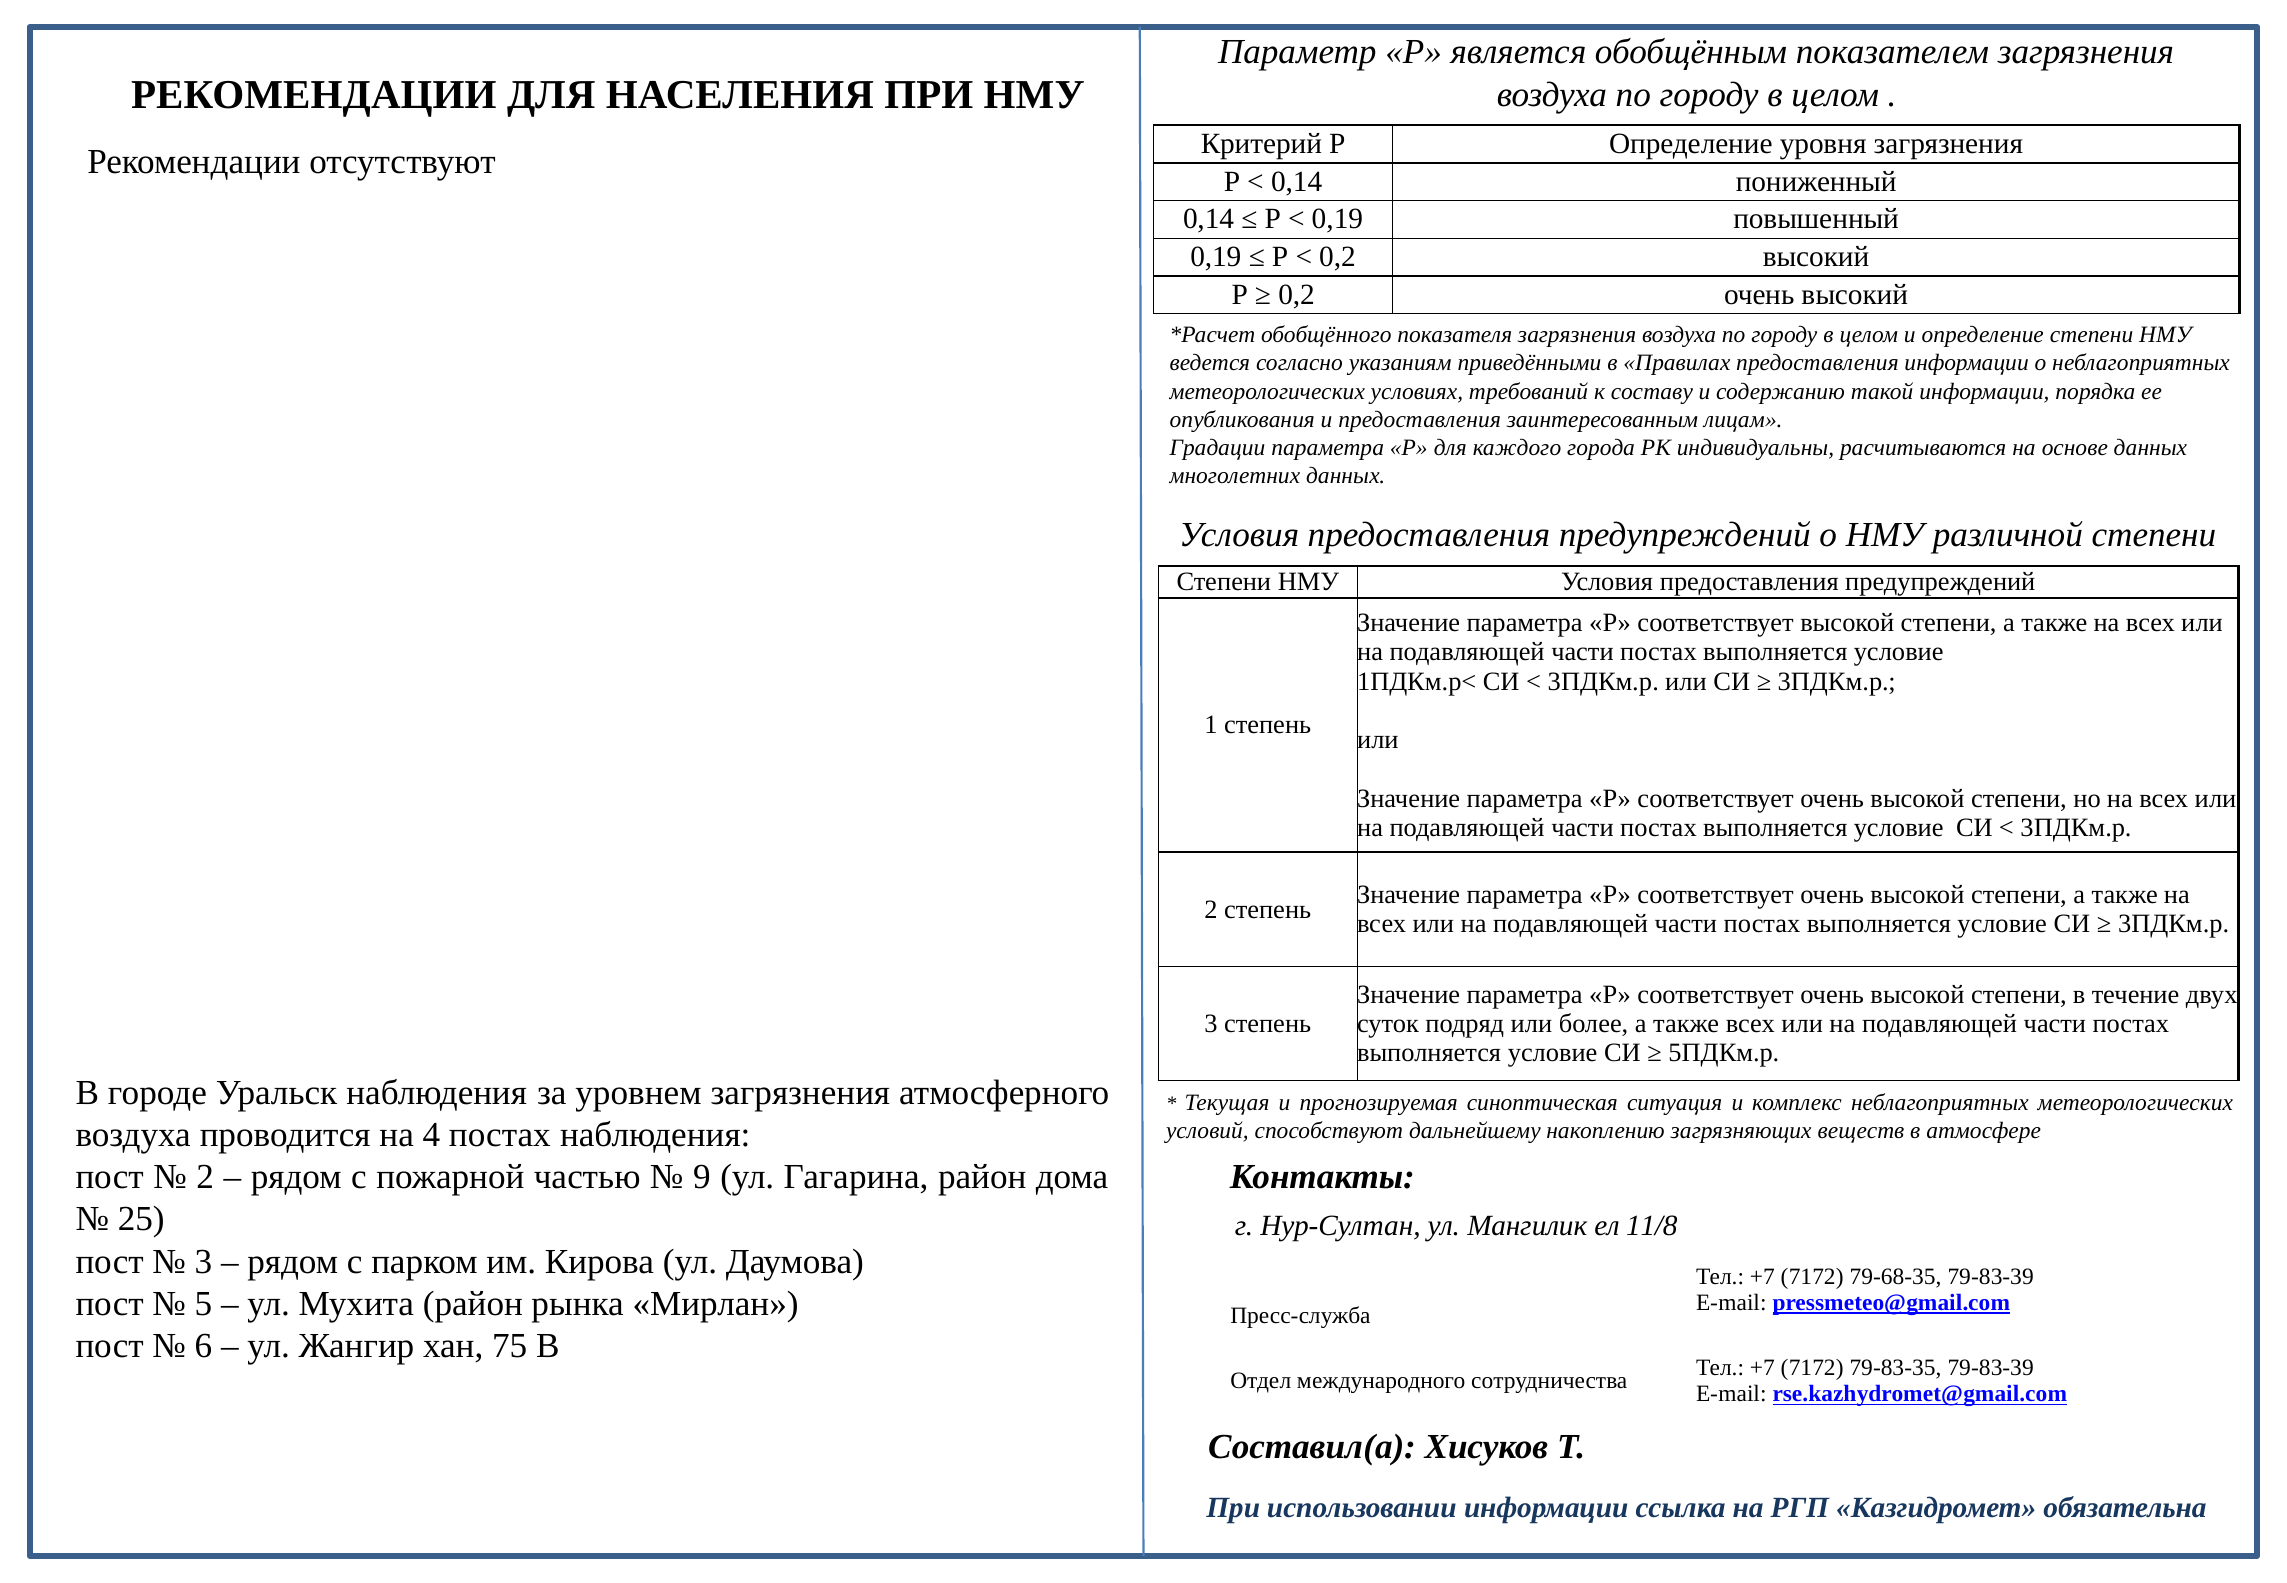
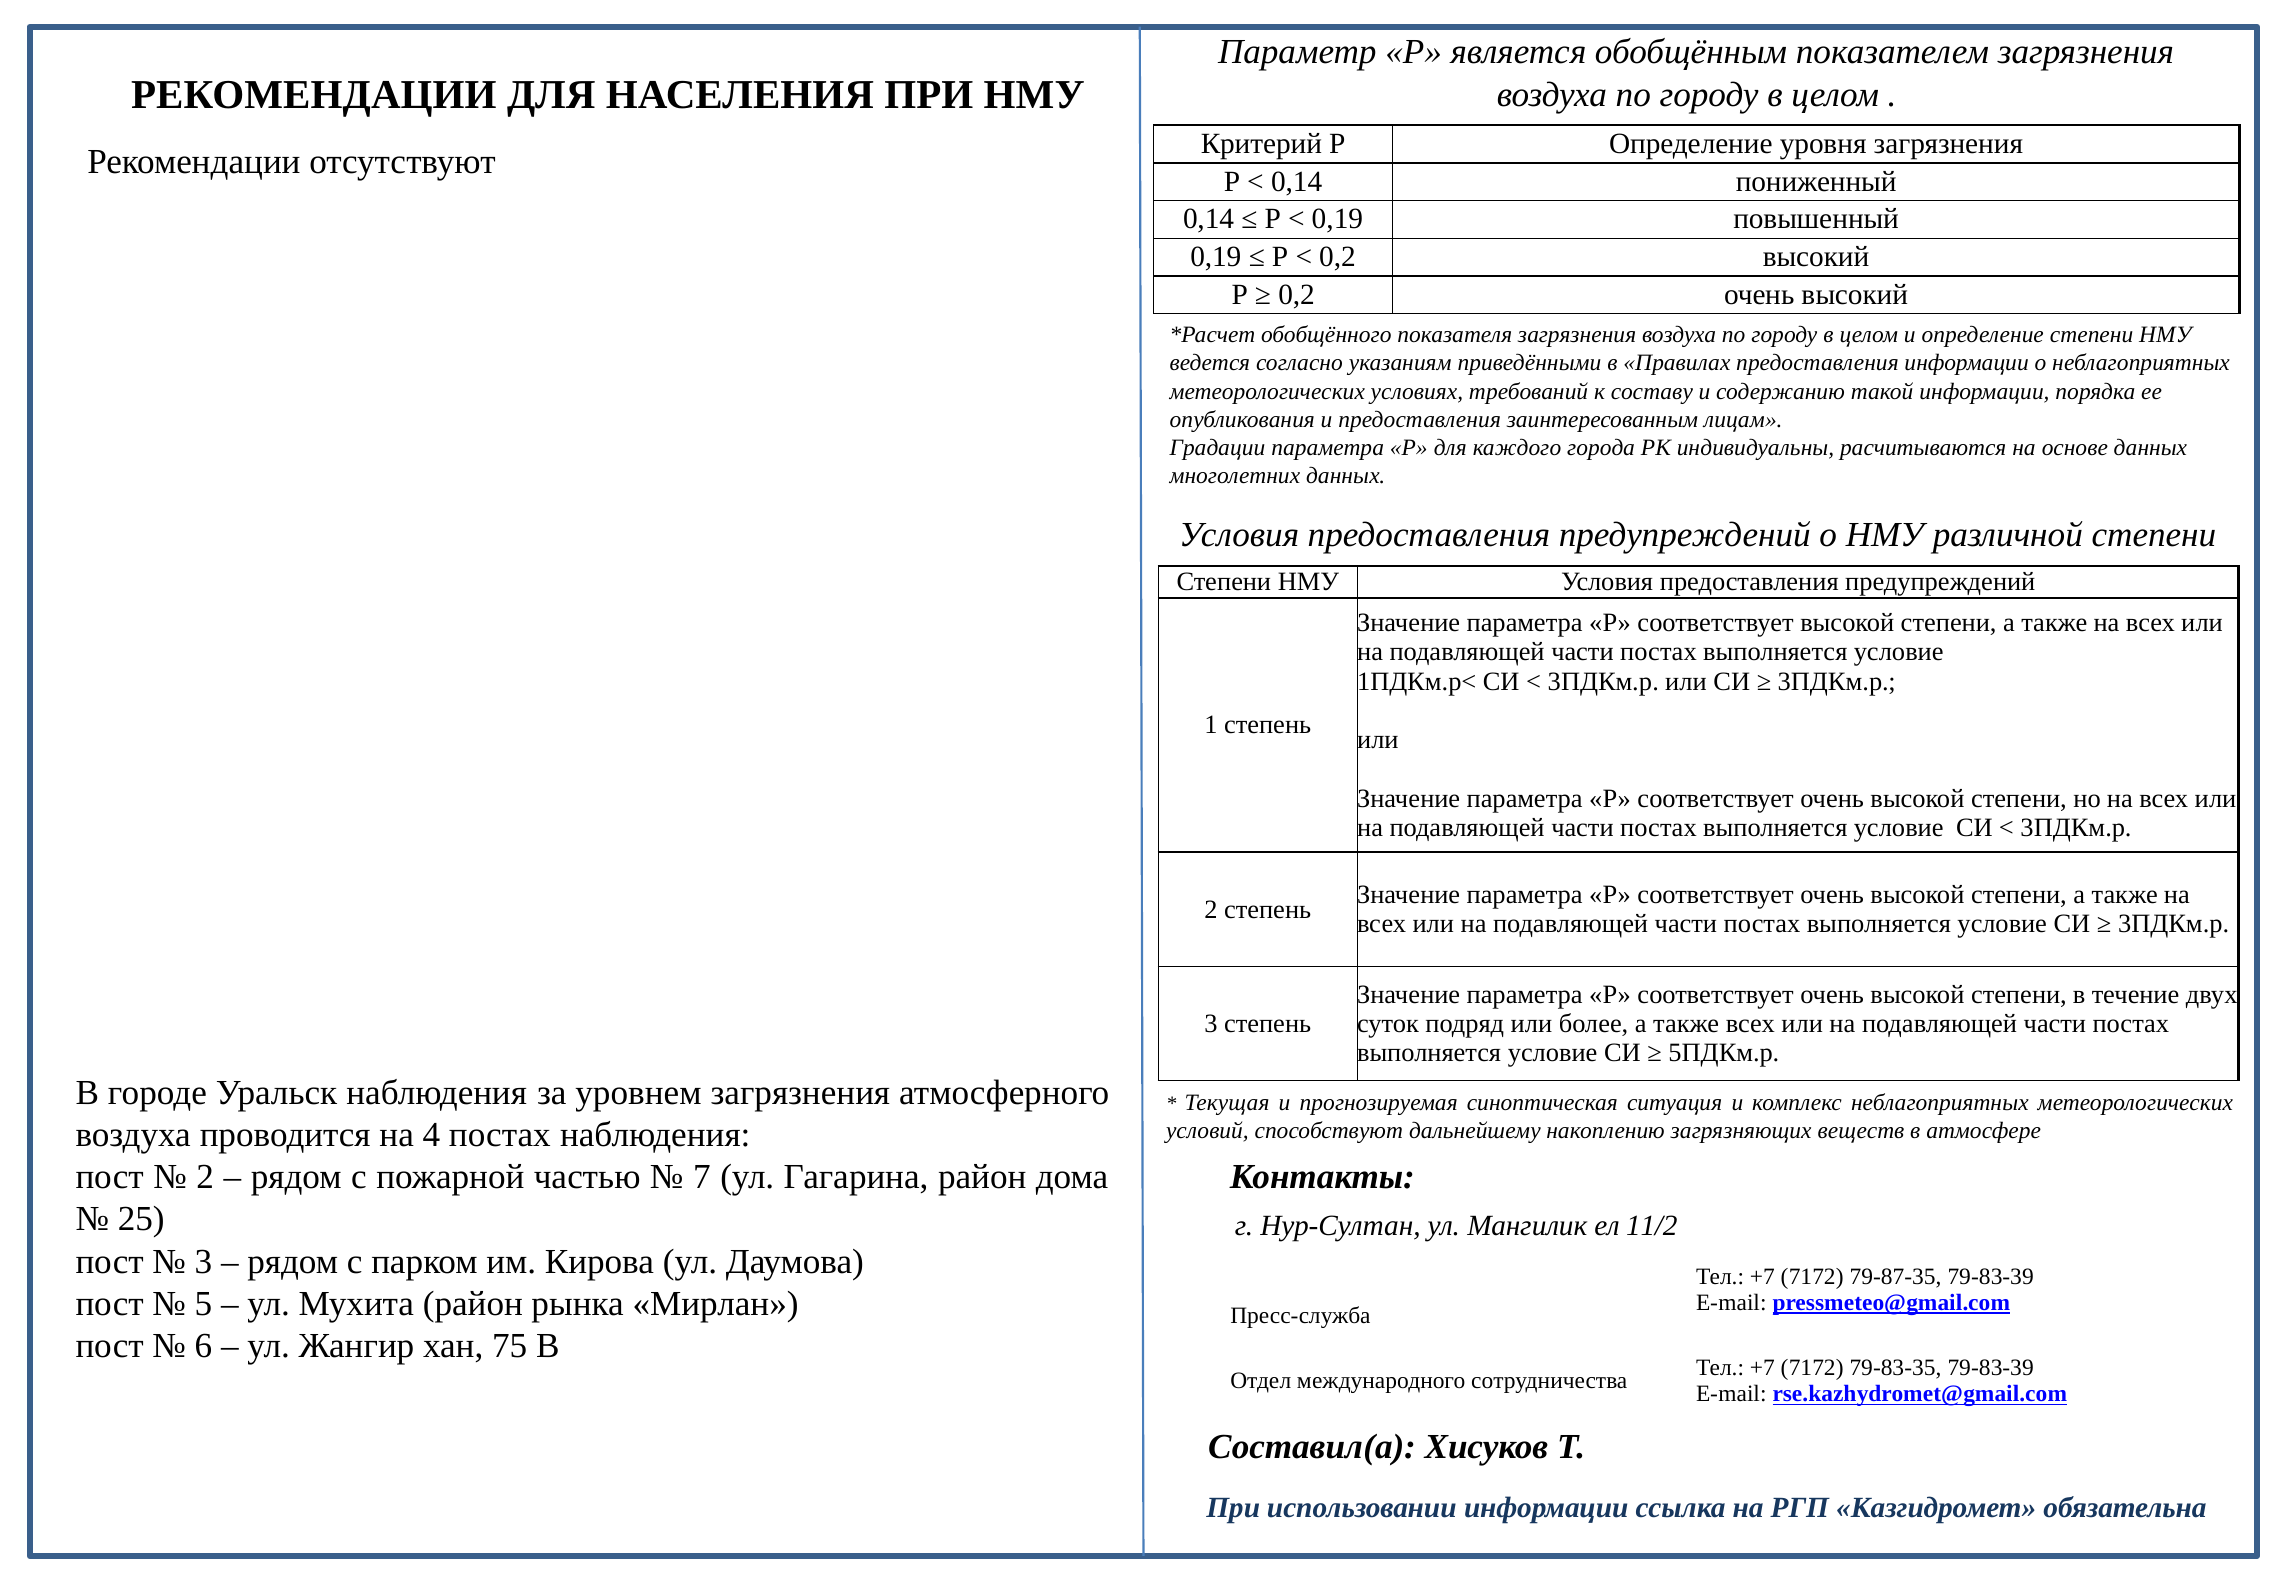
9: 9 -> 7 (702, 1177)
11/8: 11/8 -> 11/2 (1652, 1226)
79-68-35: 79-68-35 -> 79-87-35 (1896, 1277)
